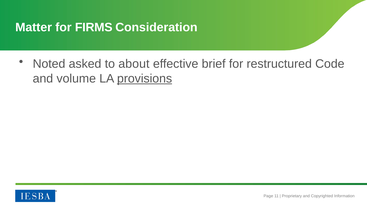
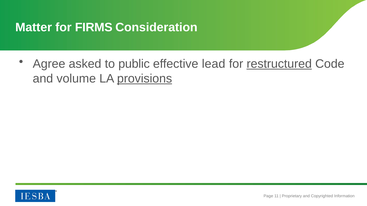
Noted: Noted -> Agree (49, 64)
about: about -> public (134, 64)
brief: brief -> lead (214, 64)
restructured underline: none -> present (279, 64)
